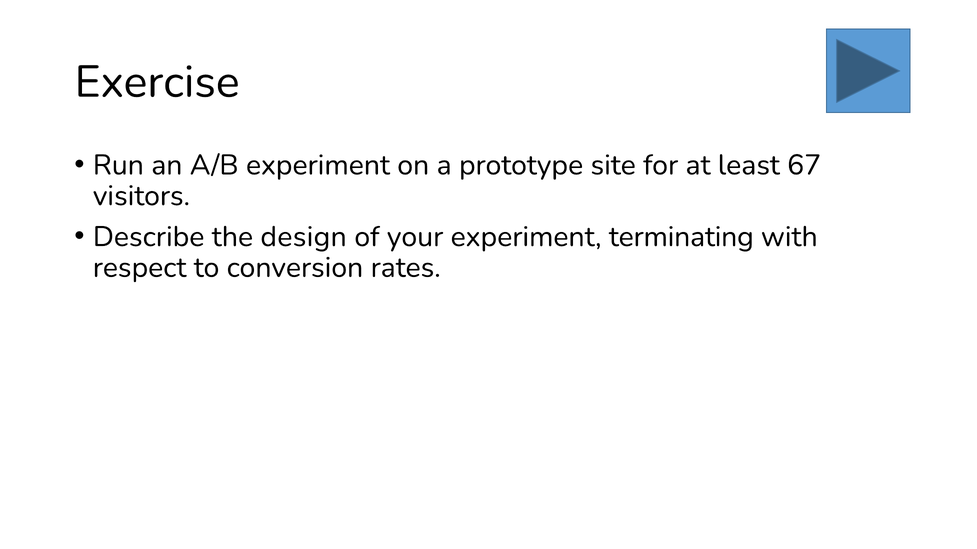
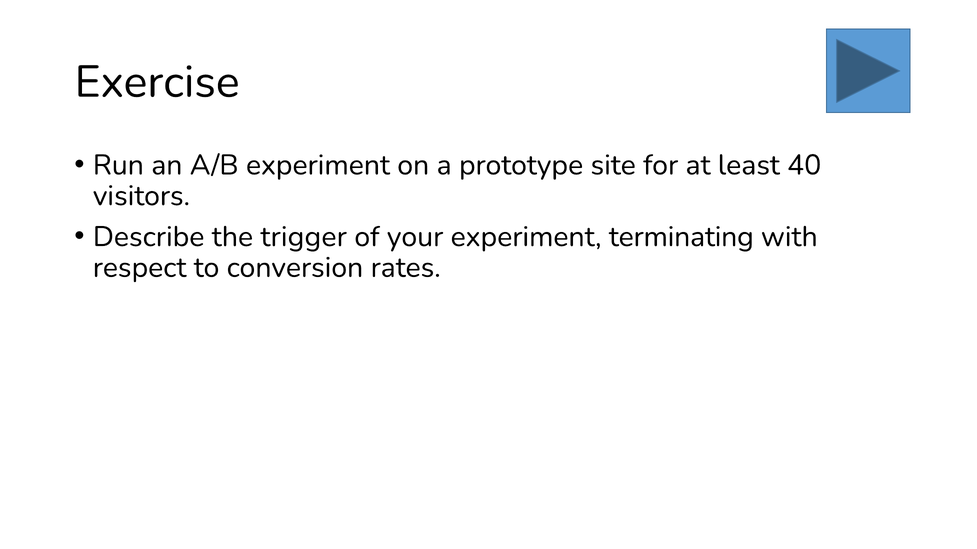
67: 67 -> 40 (804, 165)
design: design -> trigger (304, 237)
